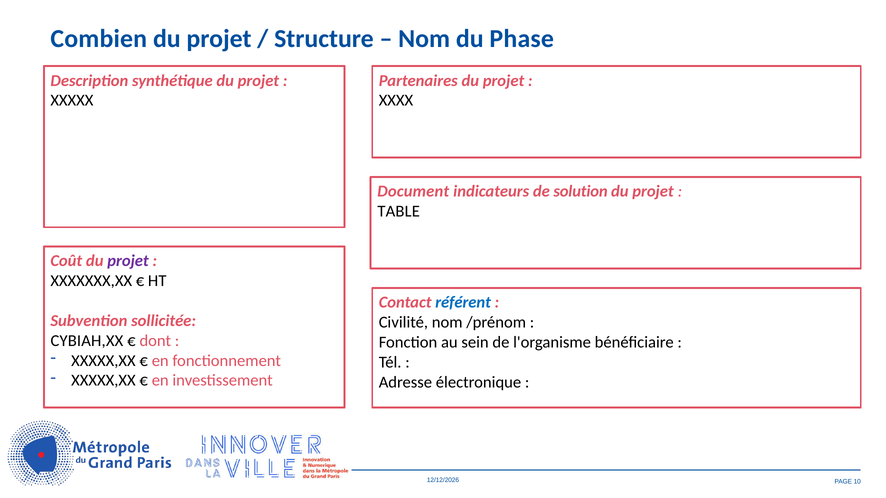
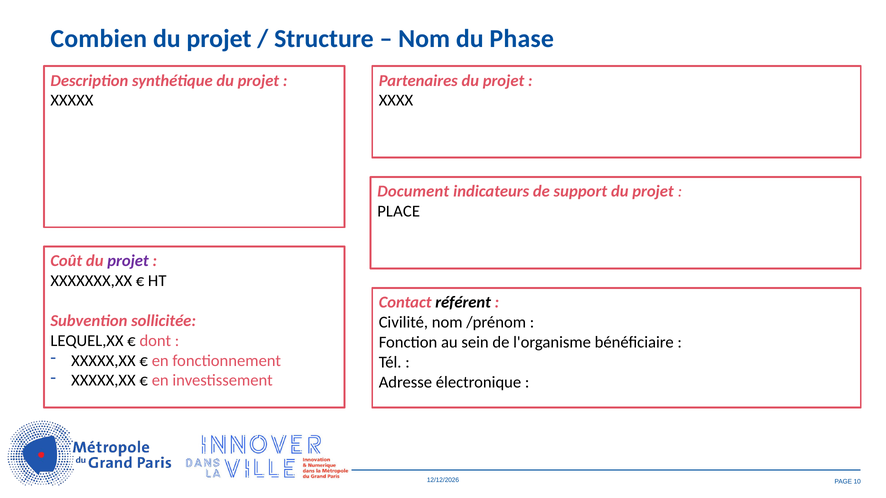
solution: solution -> support (580, 192)
TABLE: TABLE -> PLACE (399, 212)
référent colour: blue -> black (463, 303)
CYBIAH,XX: CYBIAH,XX -> LEQUEL,XX (87, 341)
